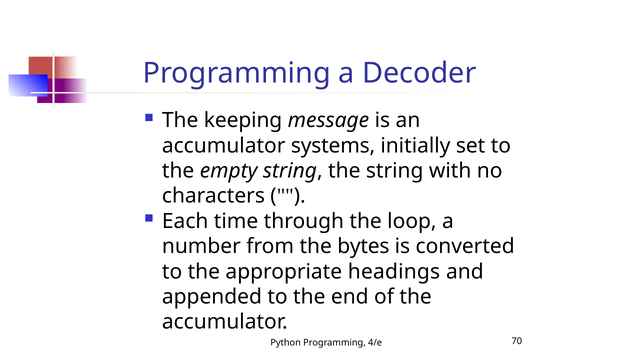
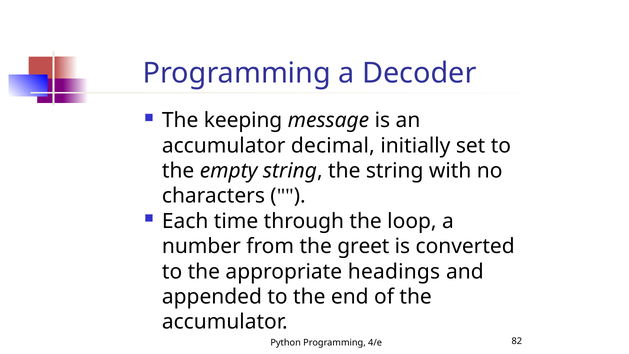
systems: systems -> decimal (333, 146)
bytes: bytes -> greet (363, 246)
70: 70 -> 82 (517, 341)
